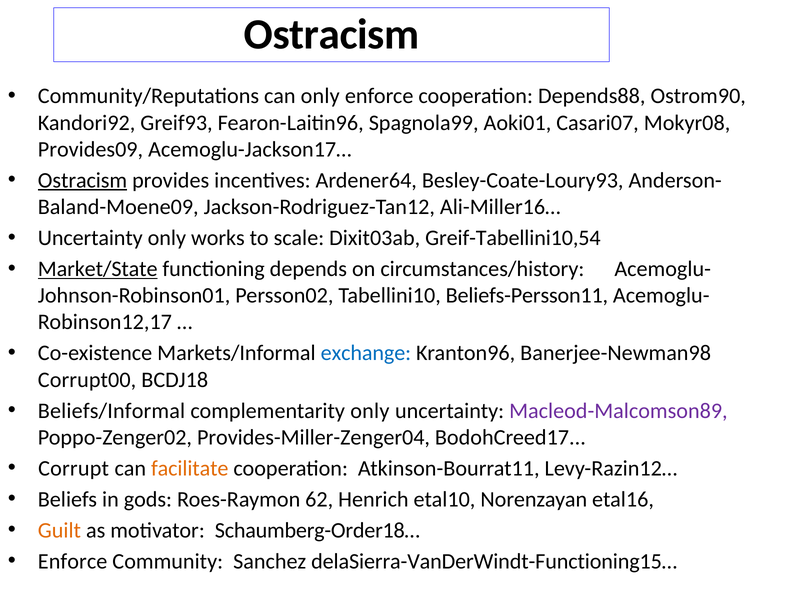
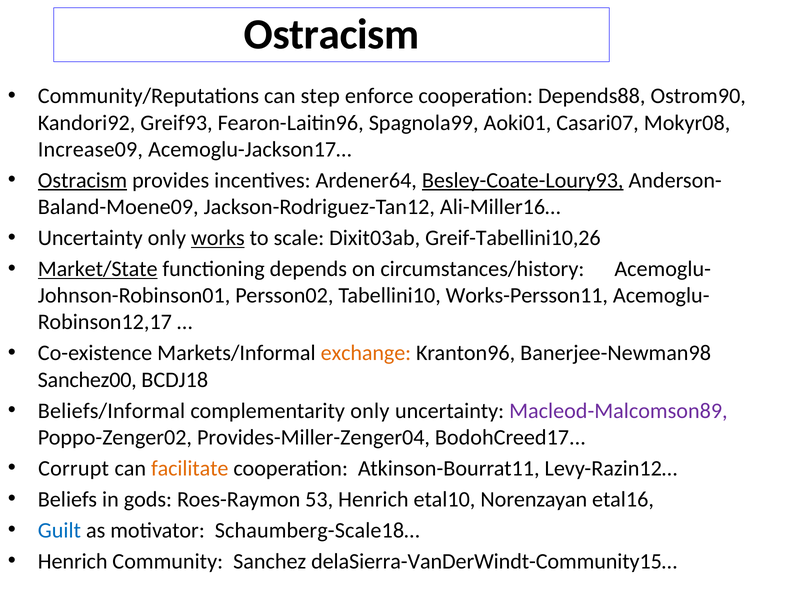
can only: only -> step (320, 96)
Provides09: Provides09 -> Increase09 (90, 149)
Besley-Coate-Loury93 underline: none -> present (523, 180)
works underline: none -> present (218, 238)
Greif-Tabellini10,54: Greif-Tabellini10,54 -> Greif-Tabellini10,26 (513, 238)
Beliefs-Persson11: Beliefs-Persson11 -> Works-Persson11 (527, 295)
exchange colour: blue -> orange (366, 353)
Corrupt00: Corrupt00 -> Sanchez00 (87, 380)
62: 62 -> 53 (319, 499)
Guilt colour: orange -> blue (59, 530)
Schaumberg-Order18…: Schaumberg-Order18… -> Schaumberg-Scale18… (317, 530)
Enforce: Enforce -> Henrich (73, 561)
delaSierra-VanDerWindt-Functioning15…: delaSierra-VanDerWindt-Functioning15… -> delaSierra-VanDerWindt-Community15… (494, 561)
